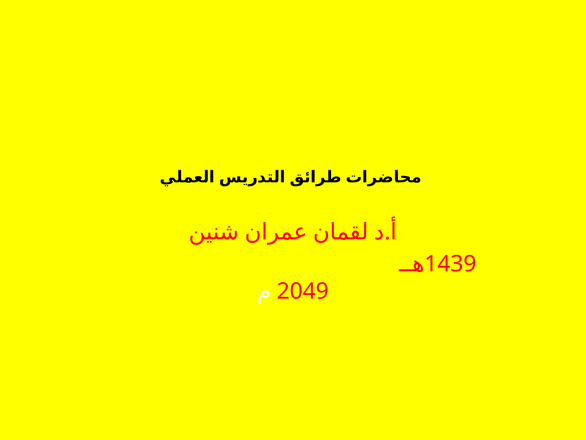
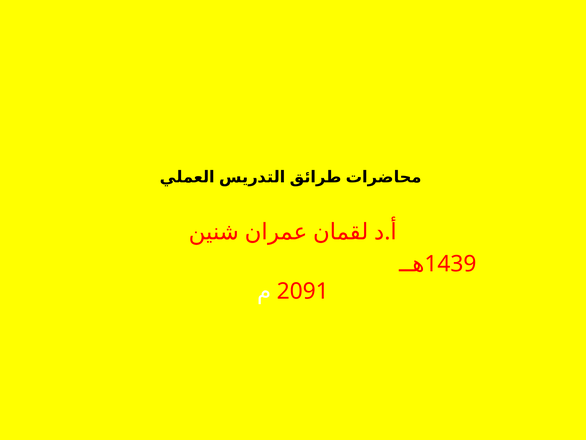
2049: 2049 -> 2091 (303, 291)
